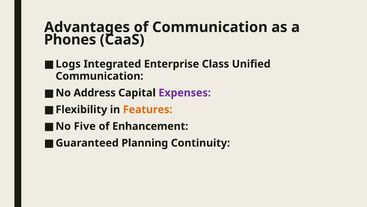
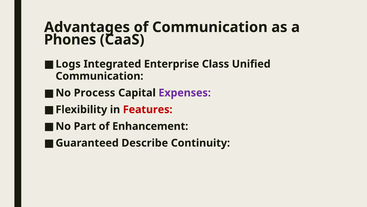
Address: Address -> Process (95, 93)
Features colour: orange -> red (148, 109)
Five: Five -> Part (85, 126)
Planning: Planning -> Describe (145, 143)
